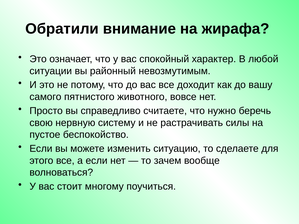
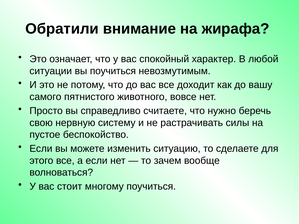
вы районный: районный -> поучиться (113, 71)
